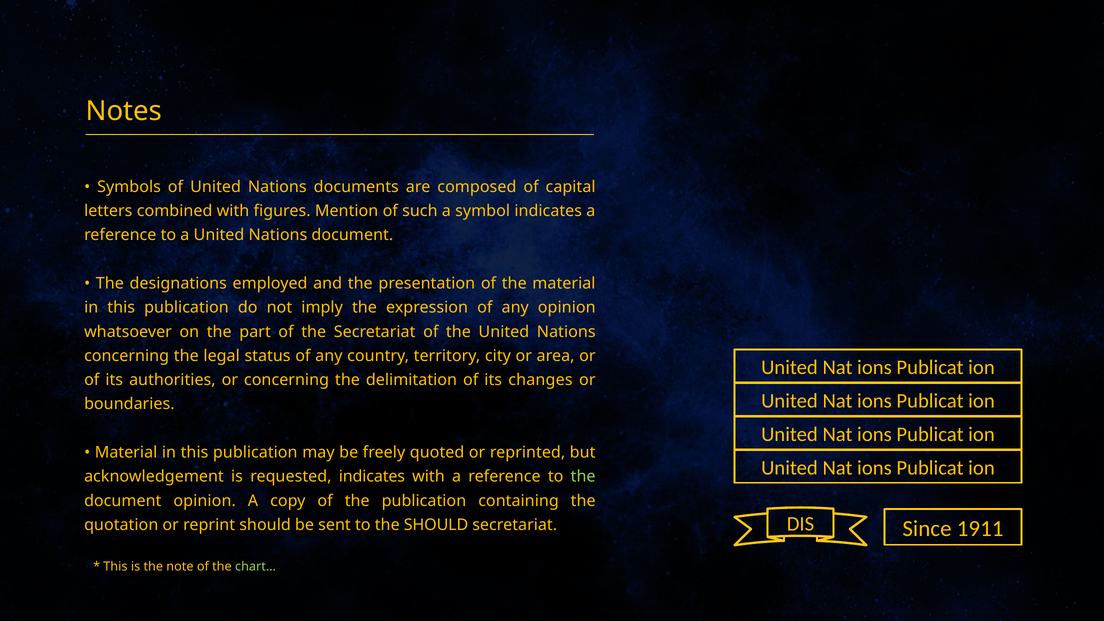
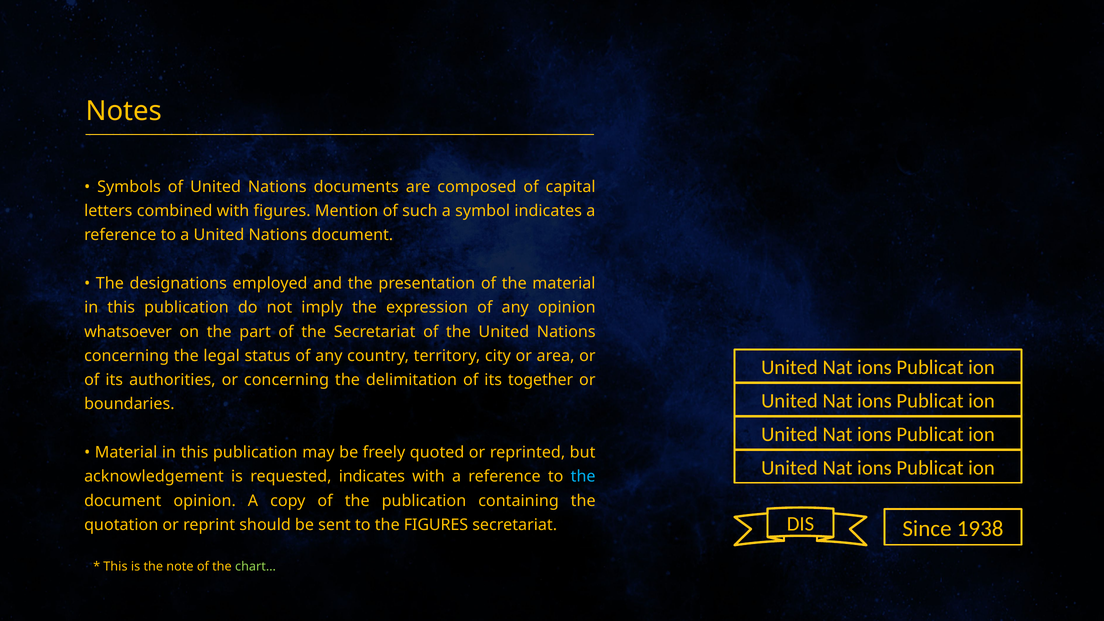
changes: changes -> together (541, 380)
the colour: light green -> light blue (583, 477)
1911: 1911 -> 1938 (980, 529)
the SHOULD: SHOULD -> FIGURES (436, 525)
